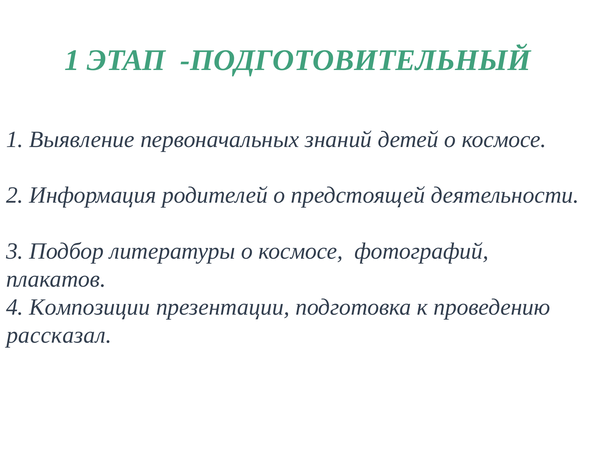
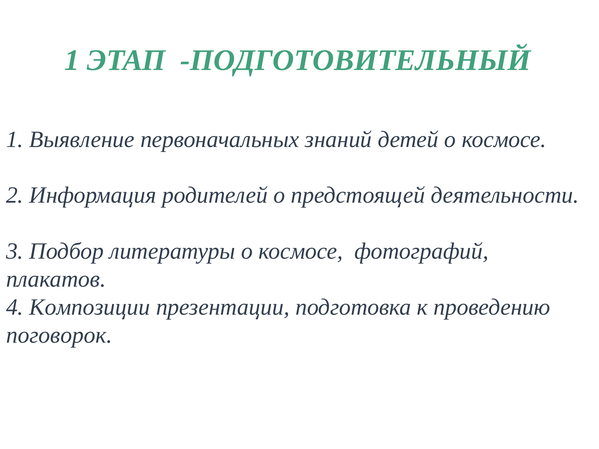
рассказал: рассказал -> поговорок (59, 335)
